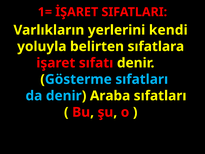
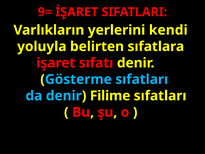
1=: 1= -> 9= (45, 12)
Araba: Araba -> Filime (110, 96)
